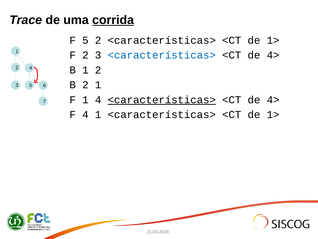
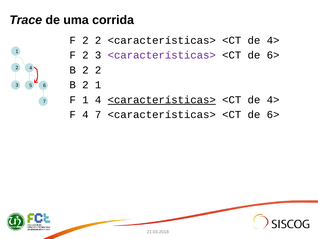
corrida underline: present -> none (113, 20)
5: 5 -> 2 (85, 40)
1>: 1> -> 4> (273, 40)
<características> colour: blue -> purple (162, 55)
4>: 4> -> 6> (273, 55)
1: 1 -> 2 (85, 70)
4 1: 1 -> 7 (98, 114)
1>: 1> -> 6> (273, 114)
